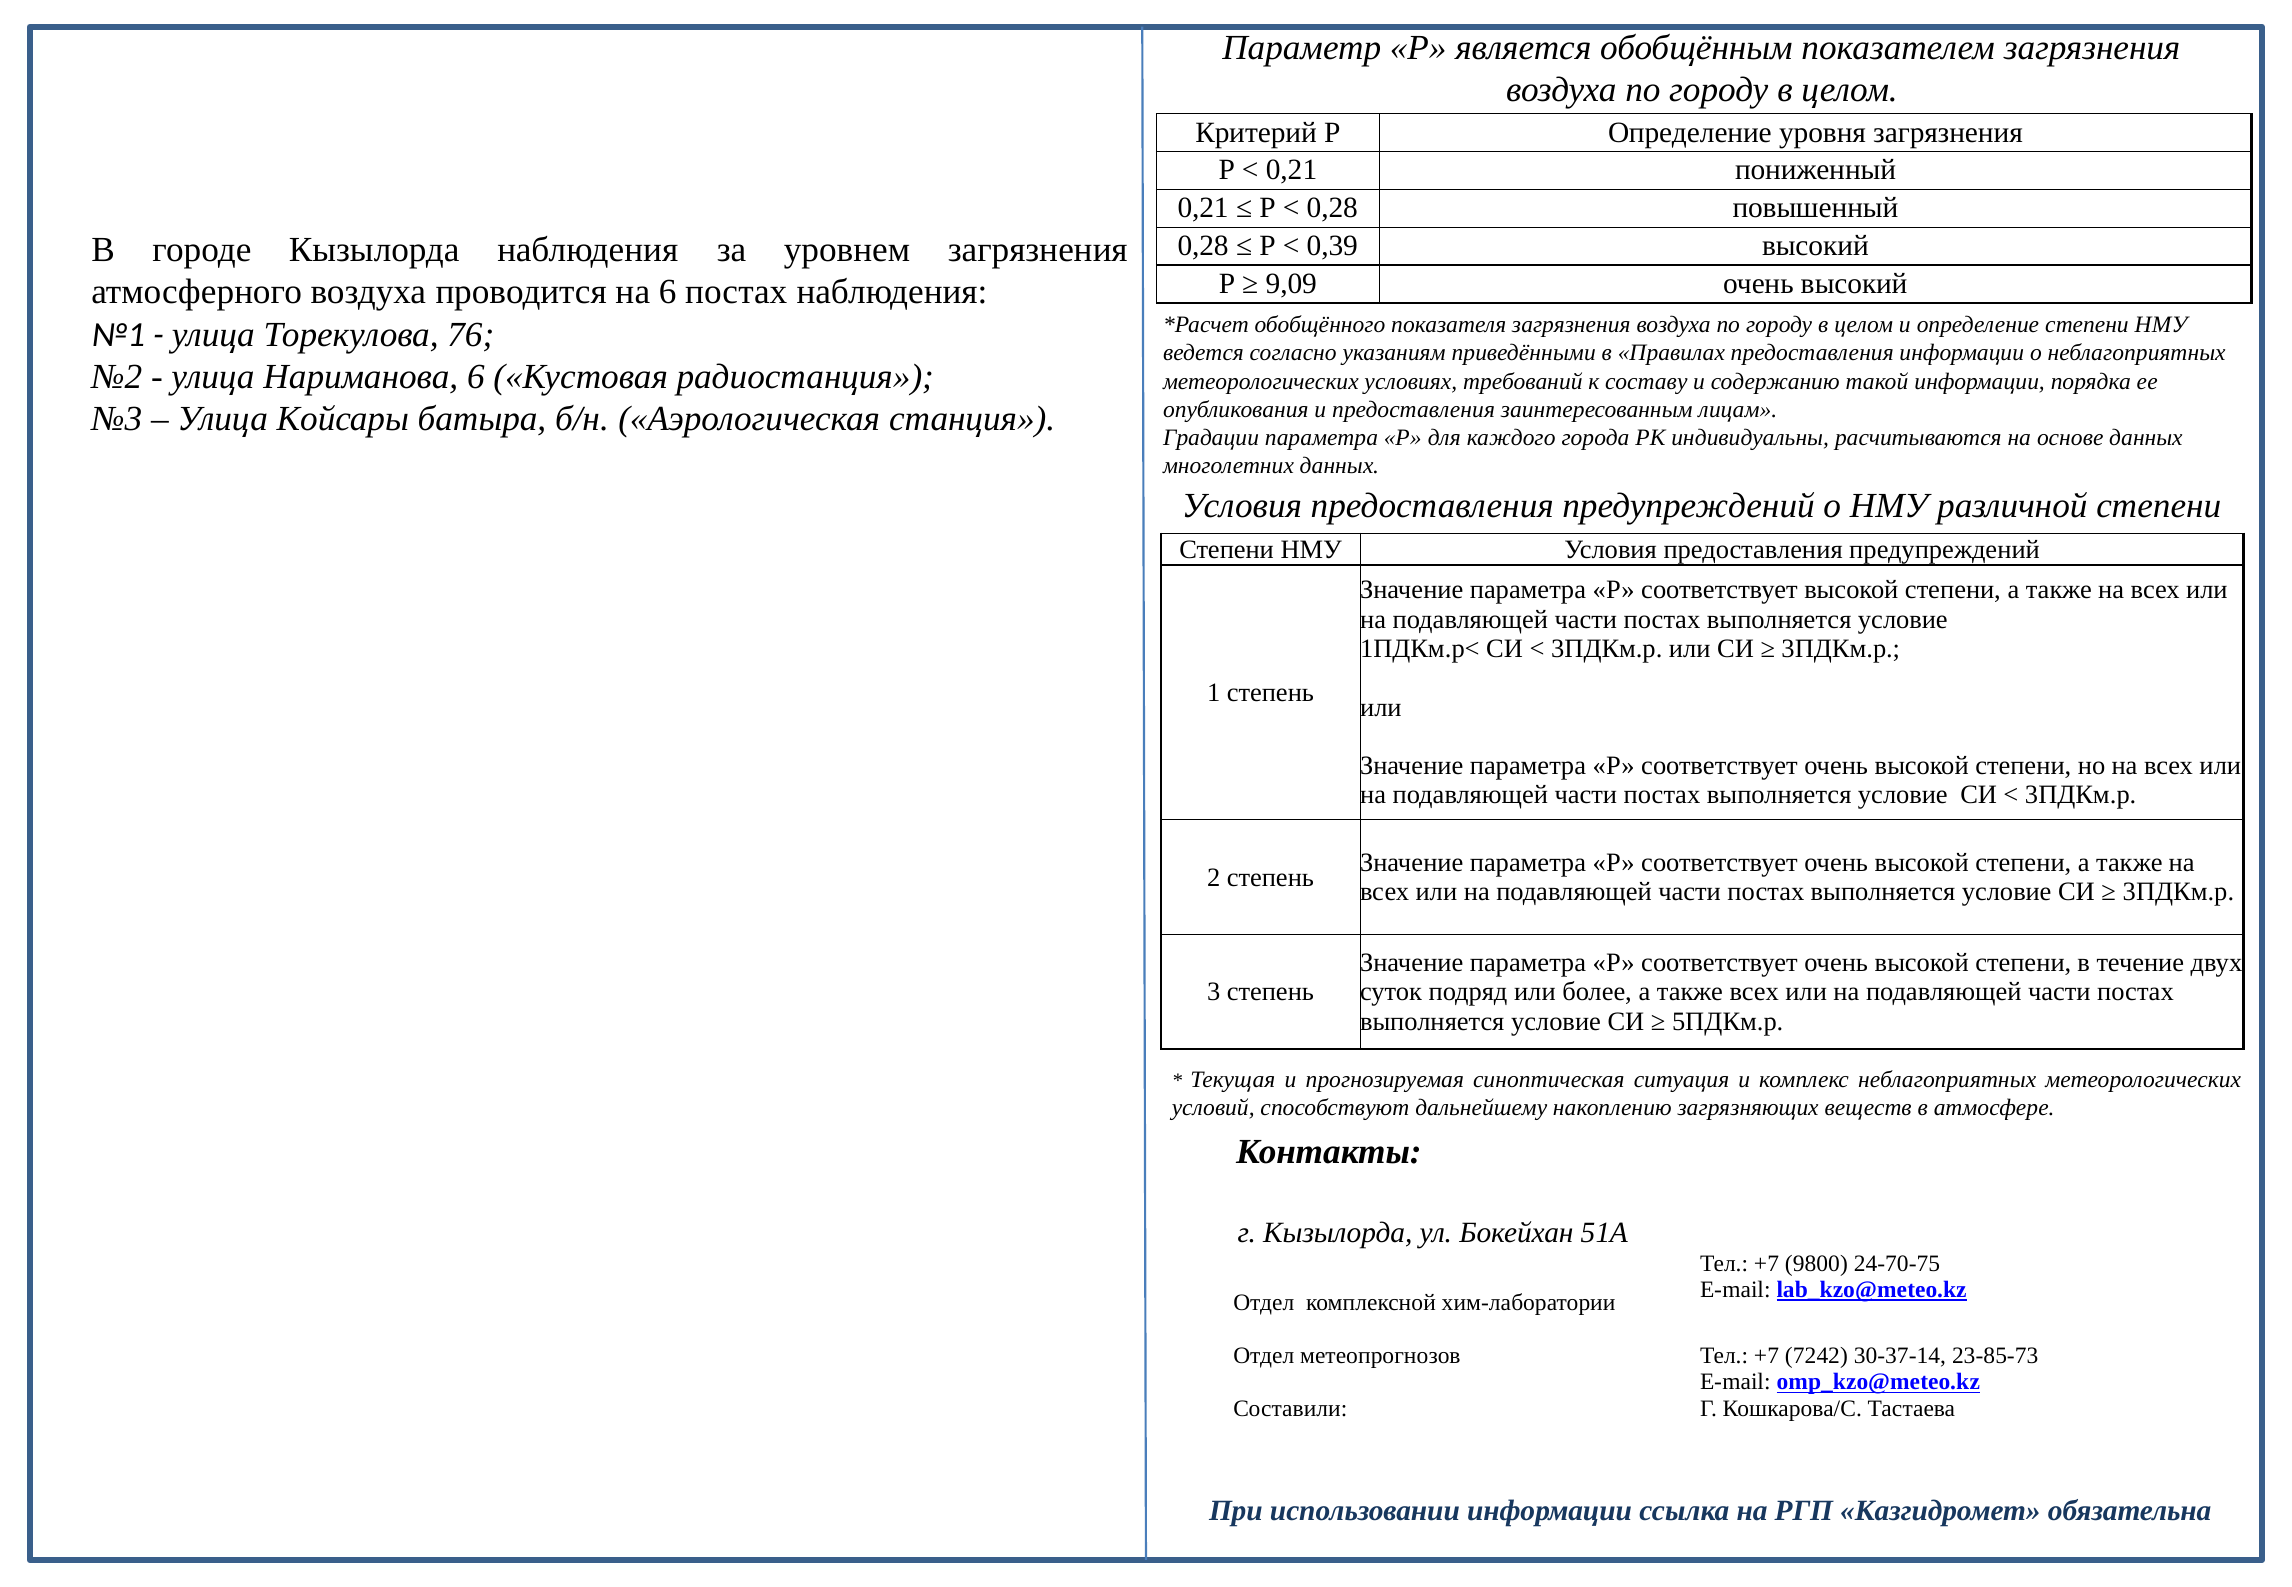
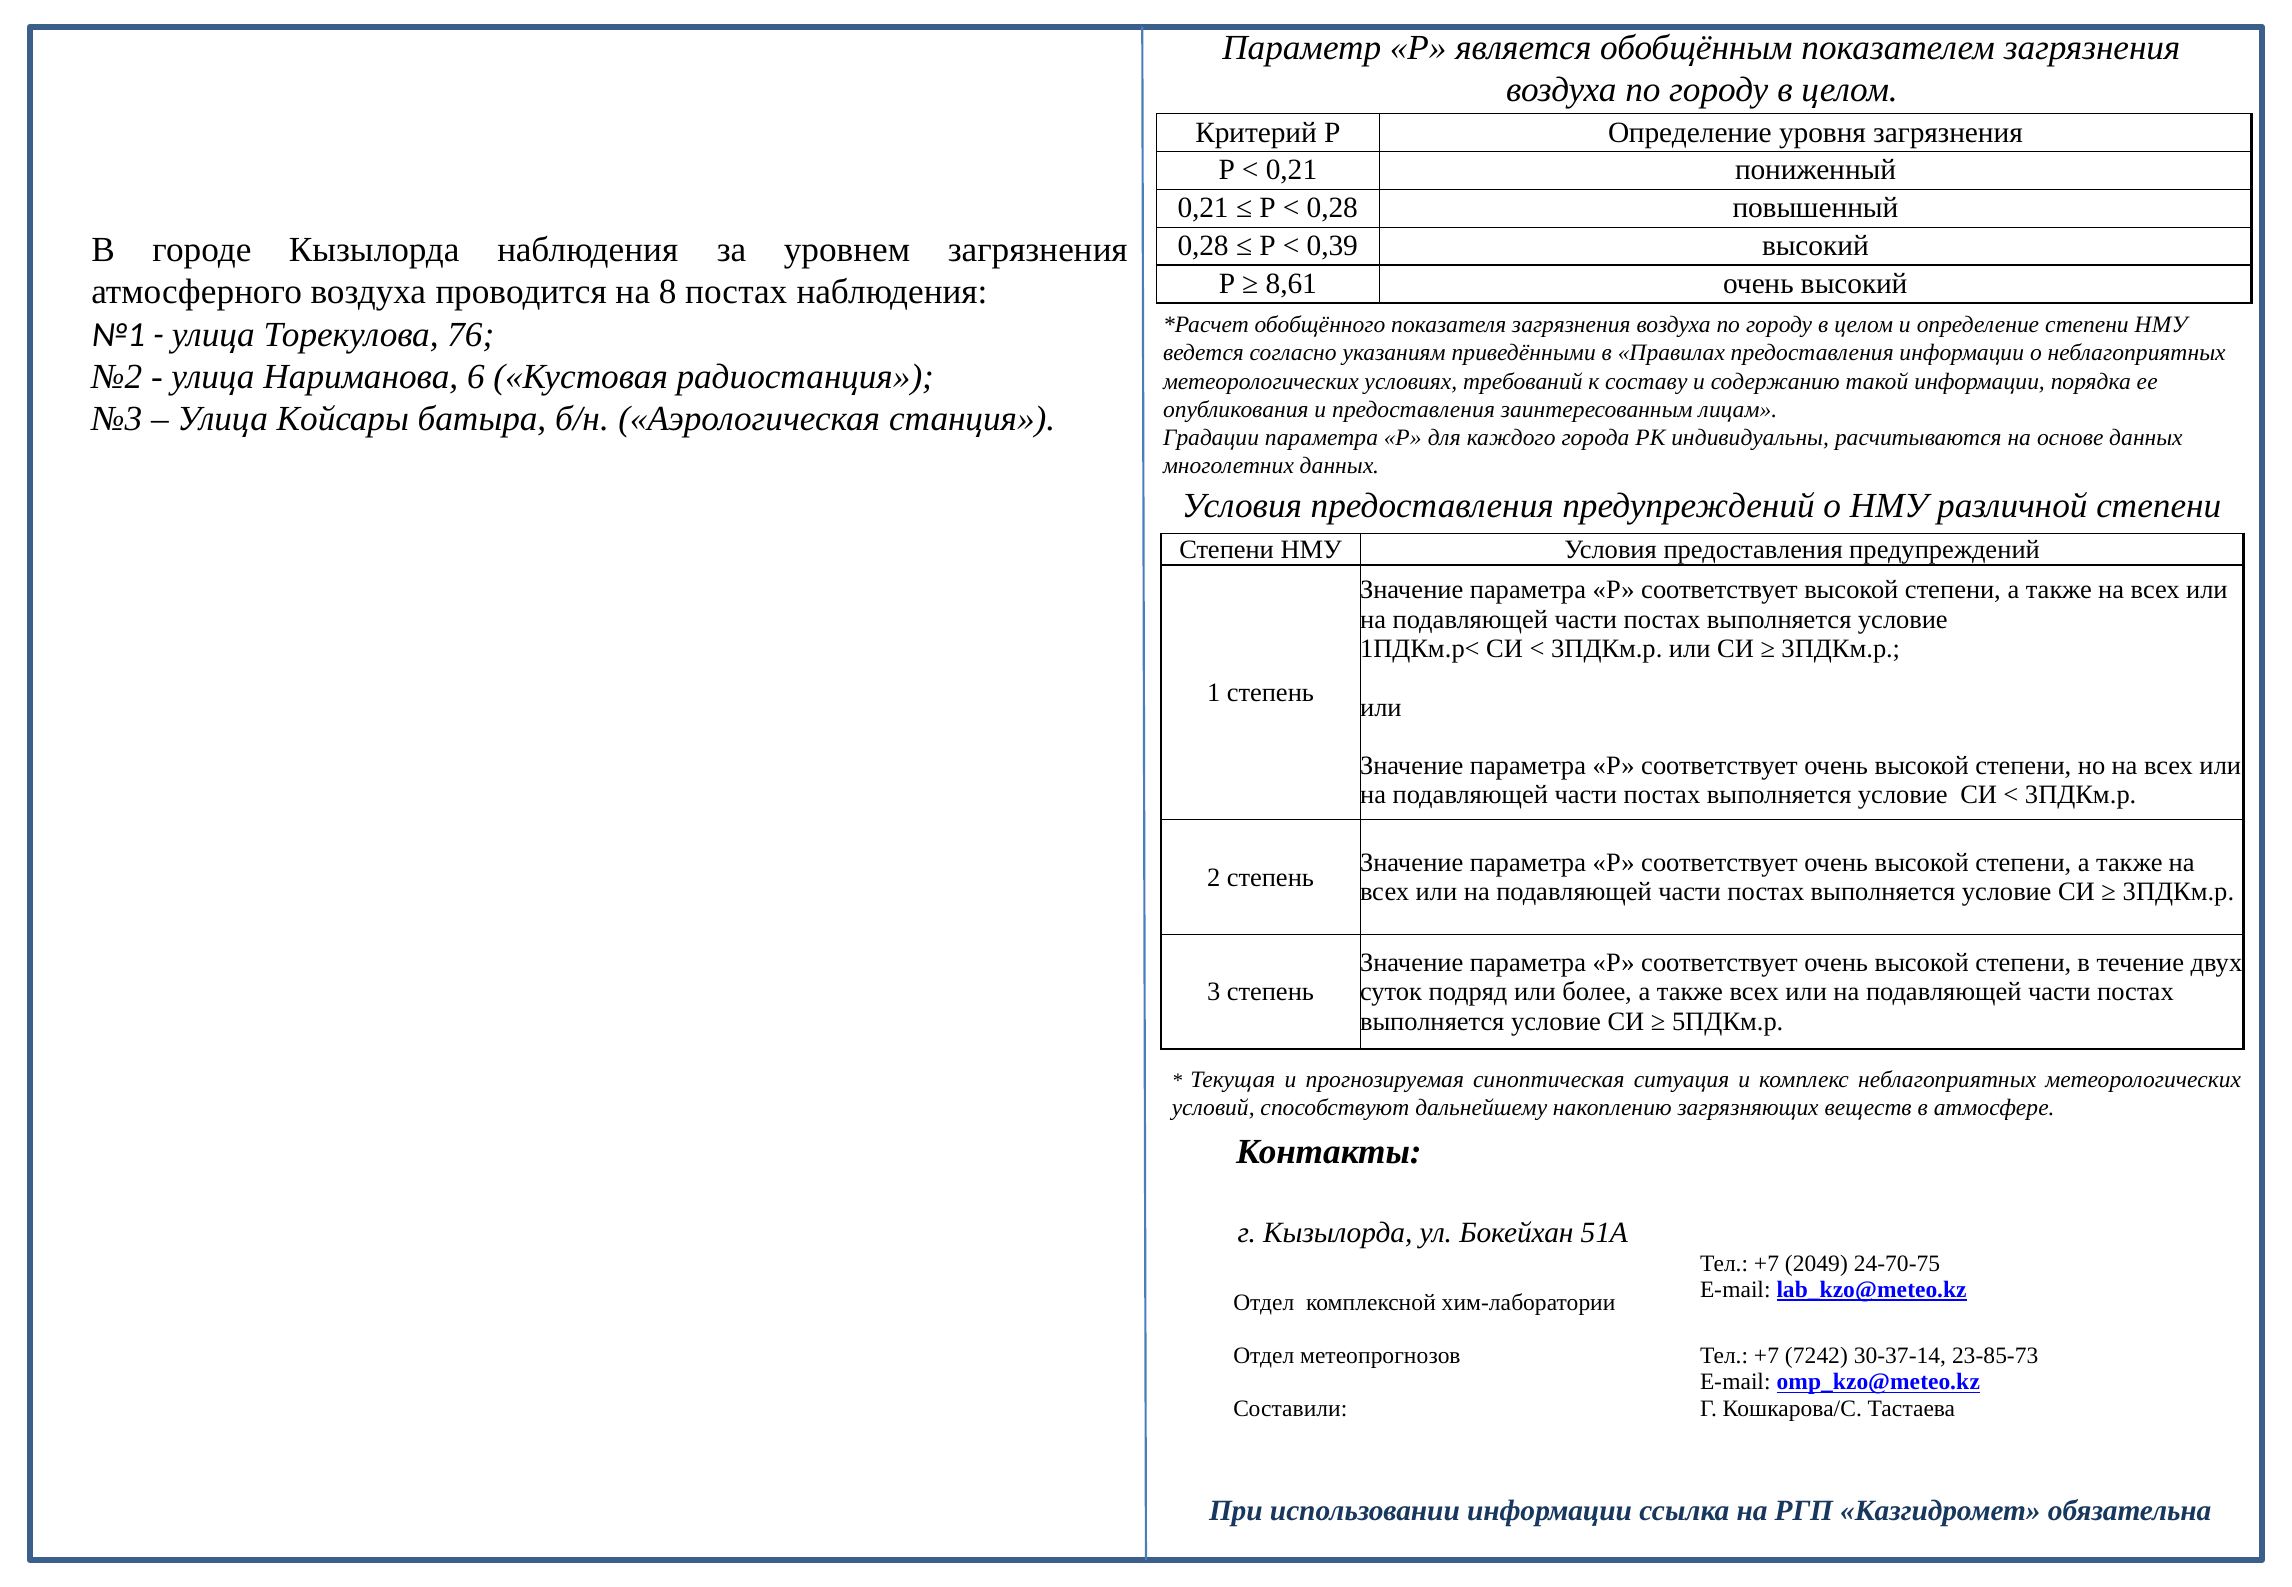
9,09: 9,09 -> 8,61 (1291, 284)
на 6: 6 -> 8 (668, 292)
9800: 9800 -> 2049 (1816, 1263)
